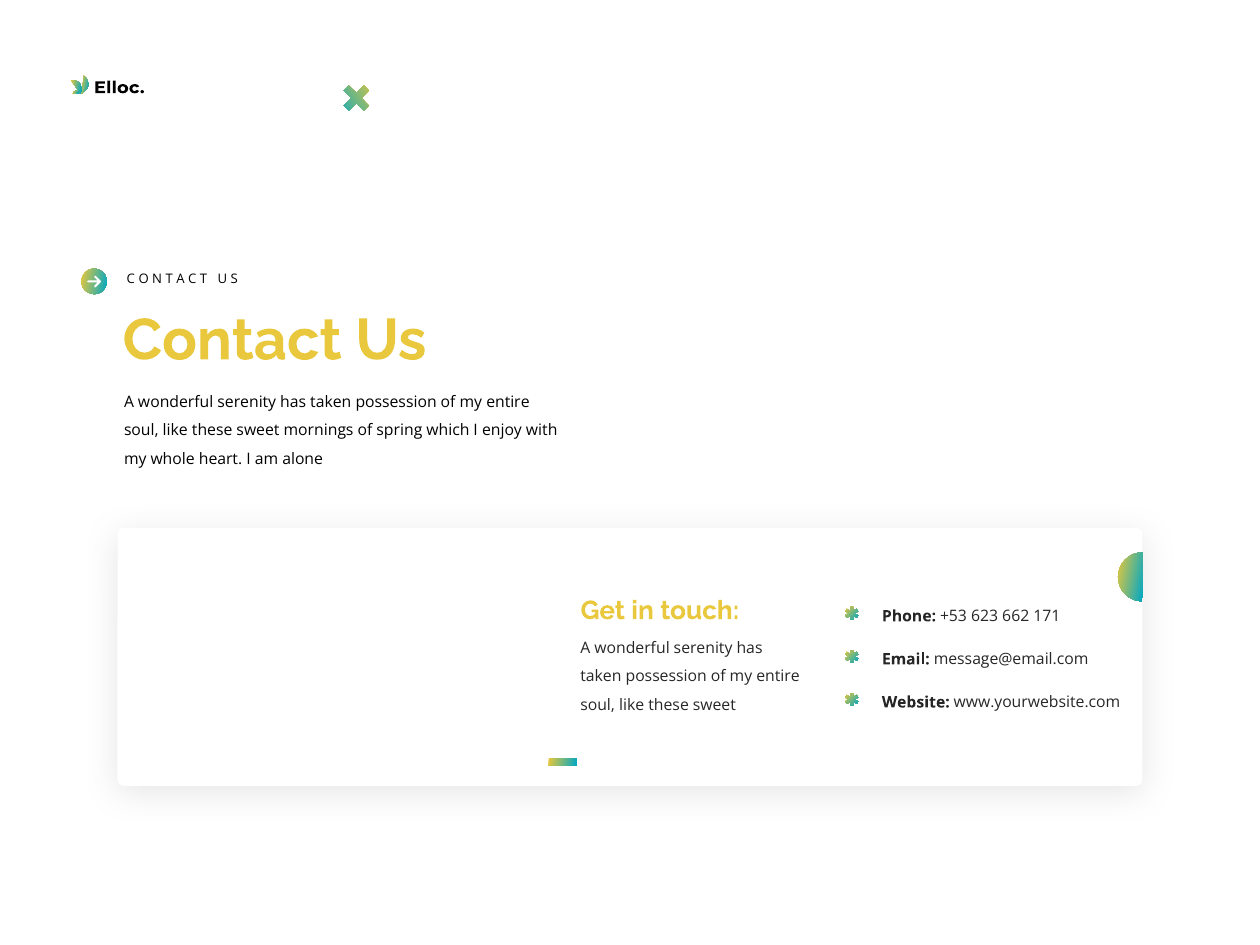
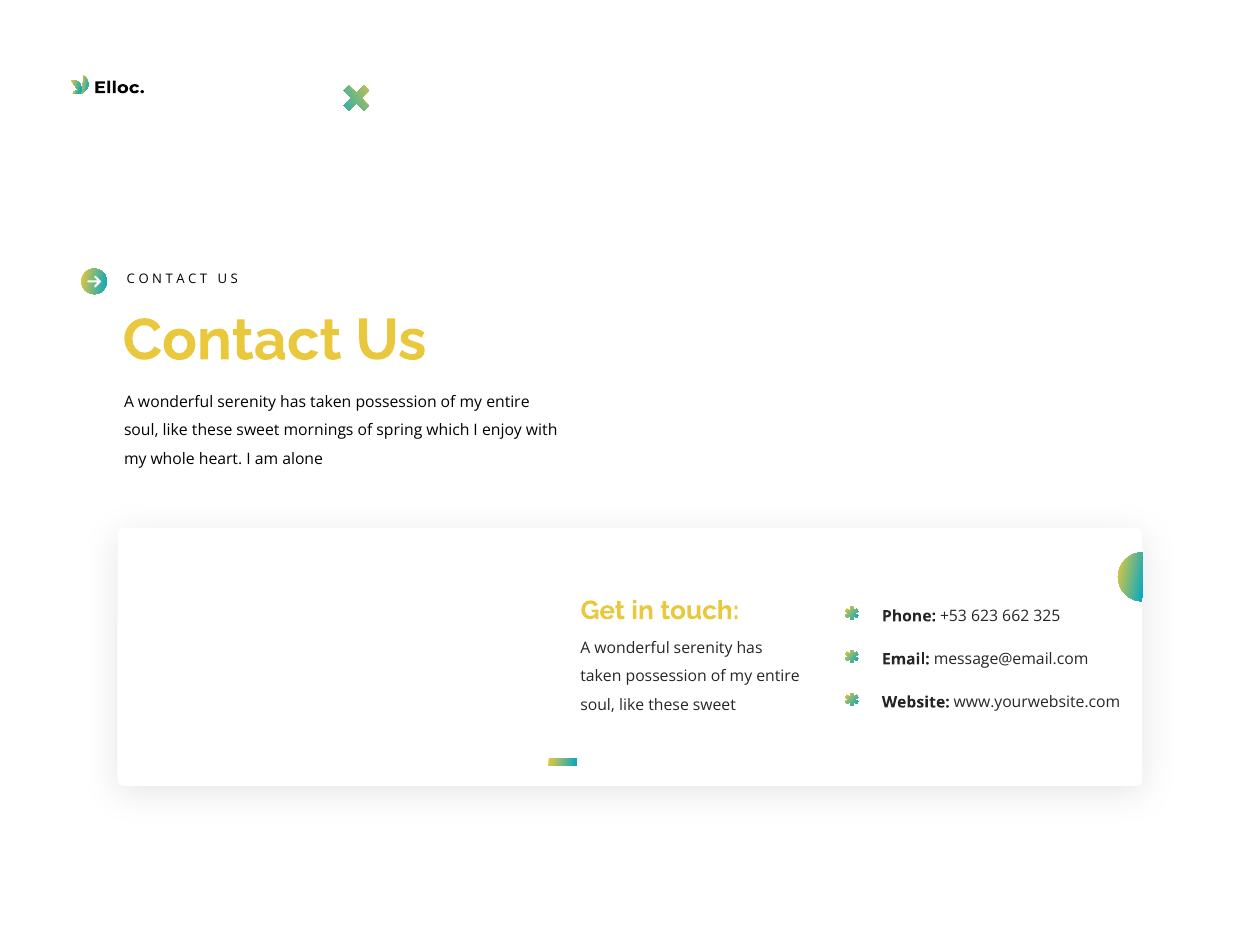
171: 171 -> 325 (1047, 616)
